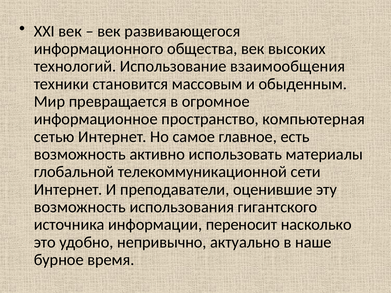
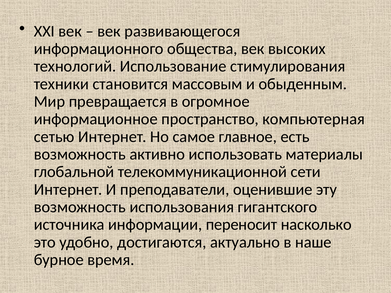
взаимообщения: взаимообщения -> стимулирования (288, 66)
непривычно: непривычно -> достигаются (162, 242)
